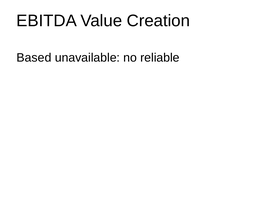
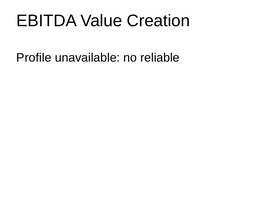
Based: Based -> Profile (34, 57)
